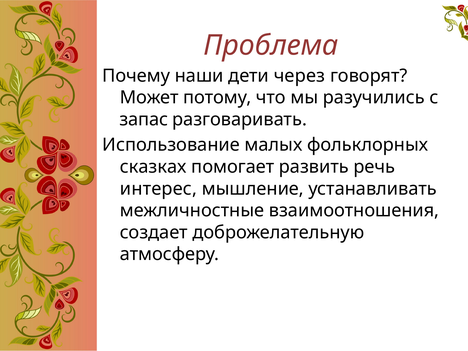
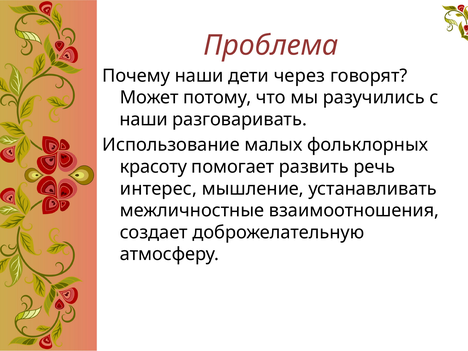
запас: запас -> наши (144, 119)
сказках: сказках -> красоту (153, 167)
